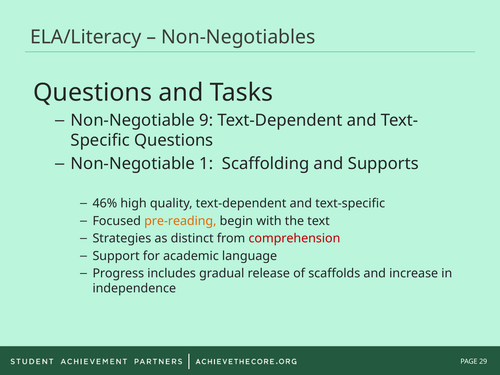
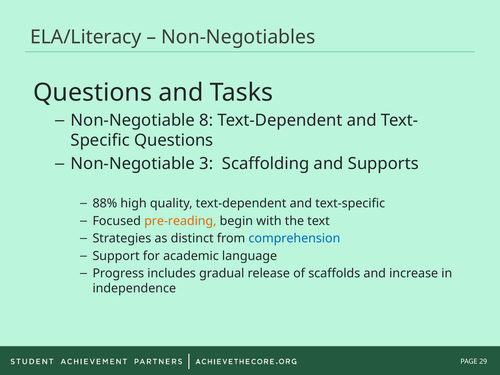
9: 9 -> 8 (206, 120)
1: 1 -> 3 (206, 164)
46%: 46% -> 88% (105, 203)
comprehension colour: red -> blue (294, 238)
